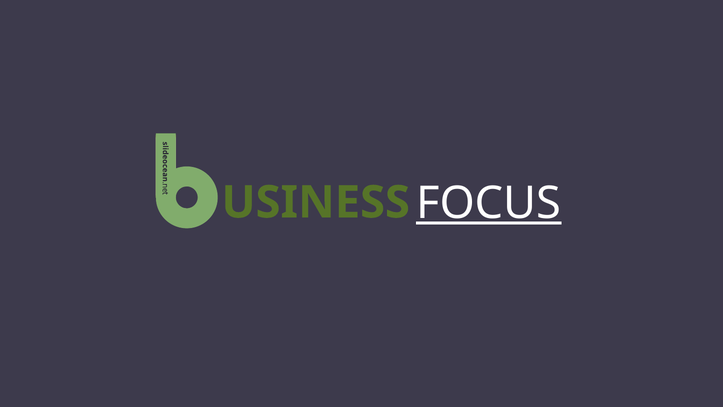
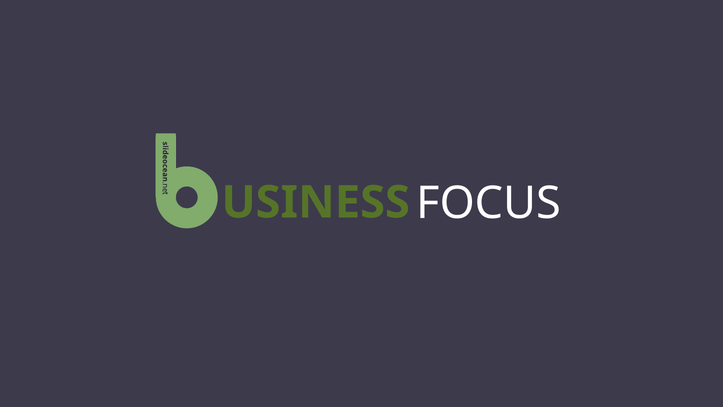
FOCUS underline: present -> none (489, 203)
